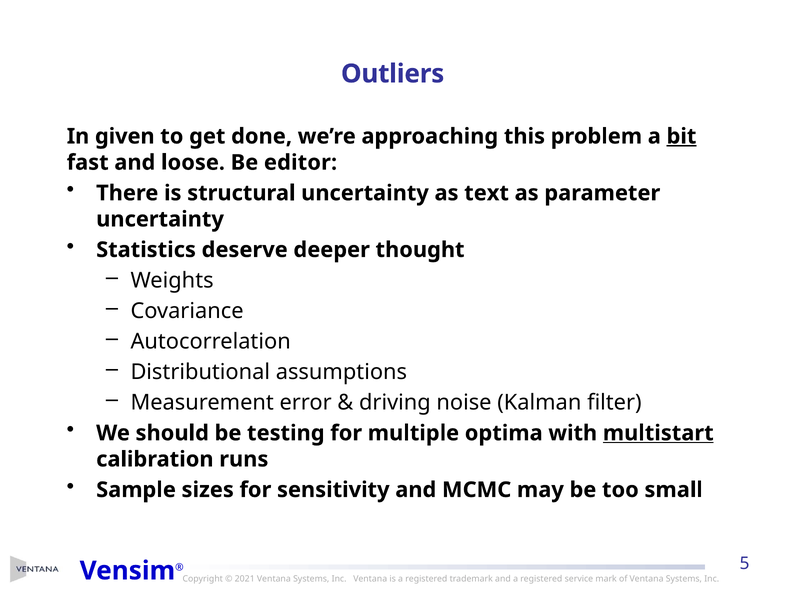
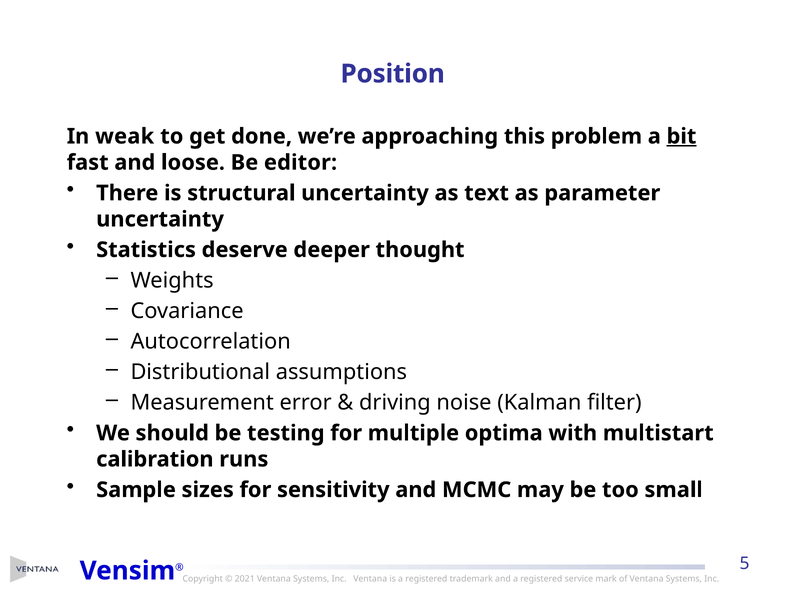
Outliers: Outliers -> Position (393, 74)
given: given -> weak (125, 136)
multistart underline: present -> none (658, 433)
